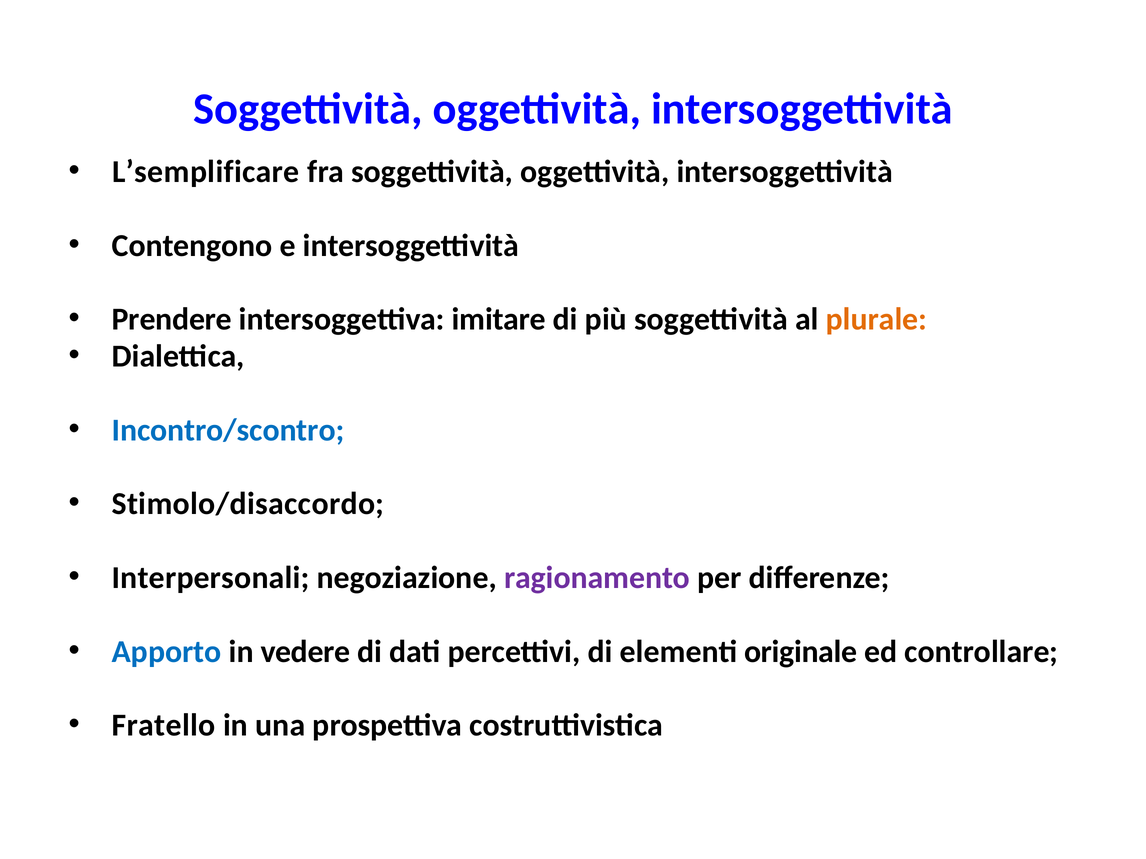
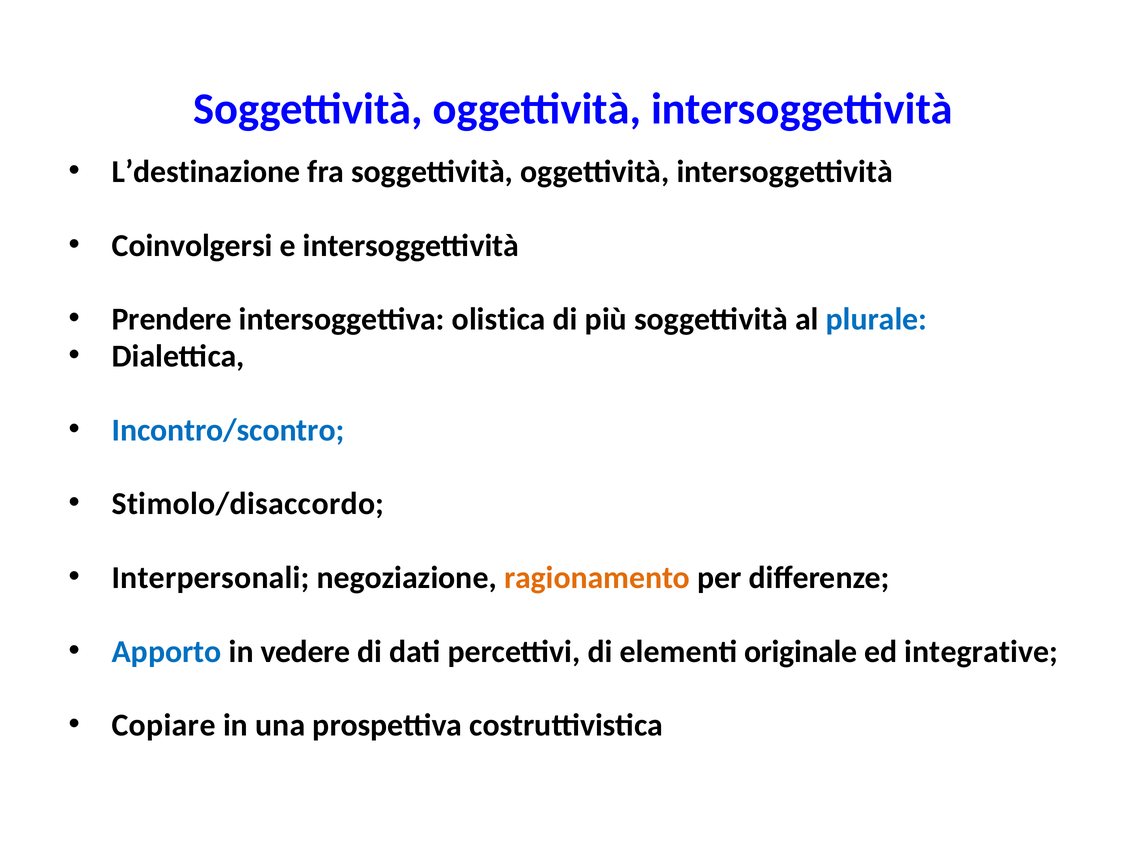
L’semplificare: L’semplificare -> L’destinazione (206, 172)
Contengono: Contengono -> Coinvolgersi (192, 246)
imitare: imitare -> olistica (499, 320)
plurale colour: orange -> blue (876, 320)
ragionamento colour: purple -> orange (597, 578)
controllare: controllare -> integrative (981, 652)
Fratello: Fratello -> Copiare (164, 726)
